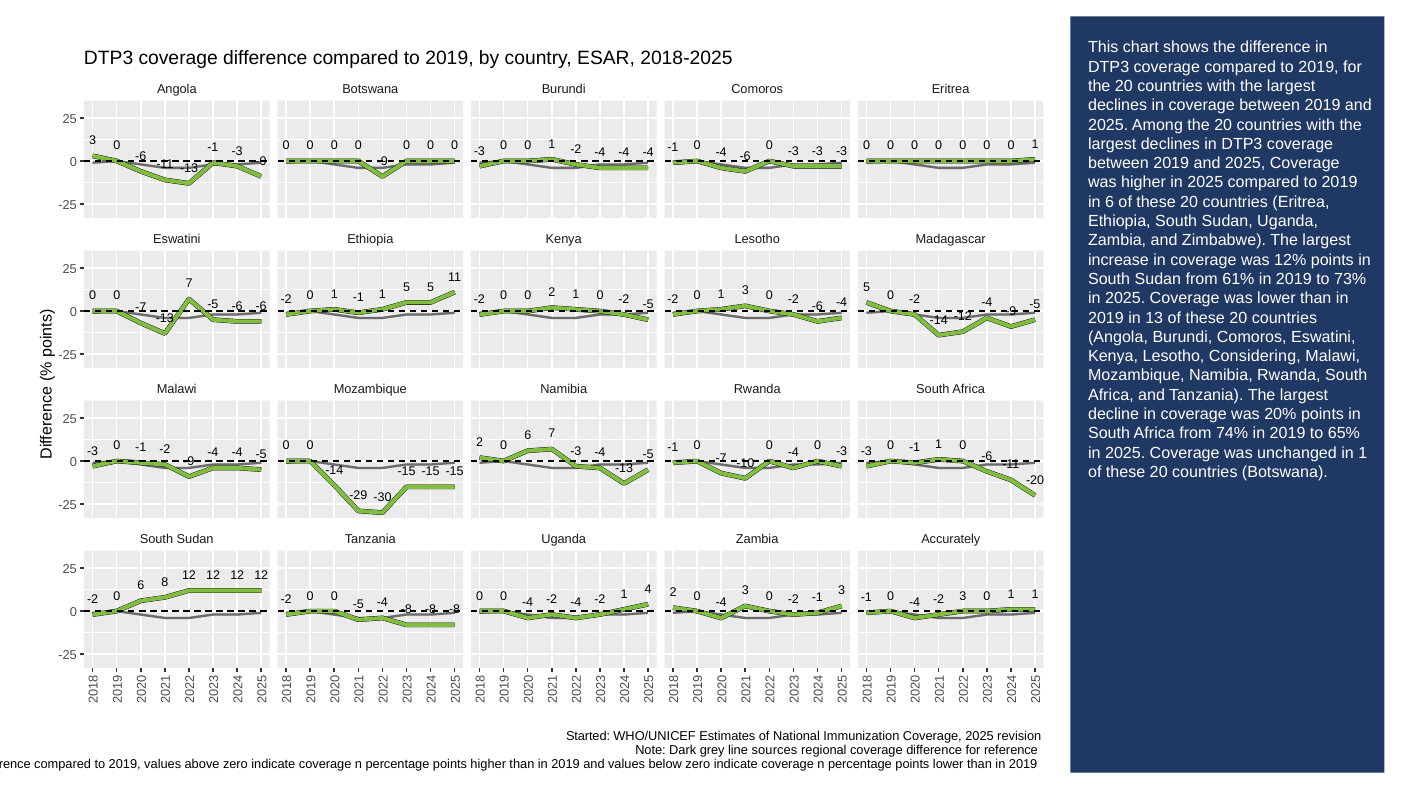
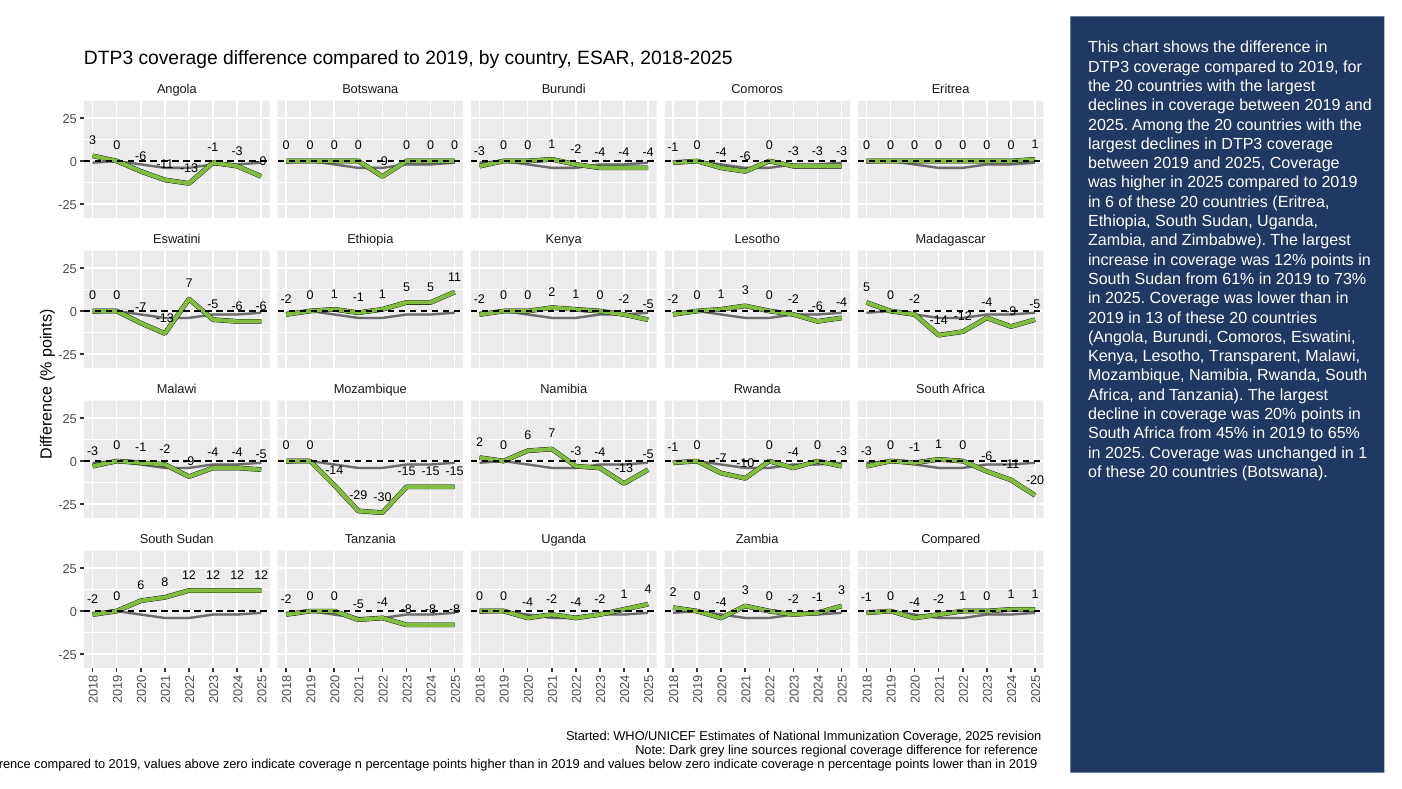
Considering: Considering -> Transparent (1255, 356)
74%: 74% -> 45% (1232, 433)
Zambia Accurately: Accurately -> Compared (951, 539)
3: 3 -> 1 (963, 596)
